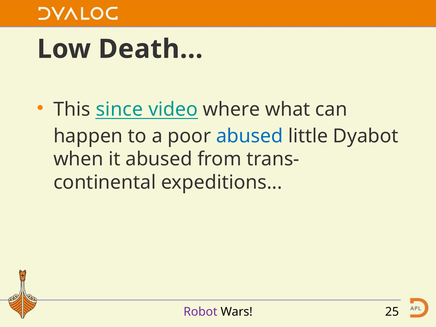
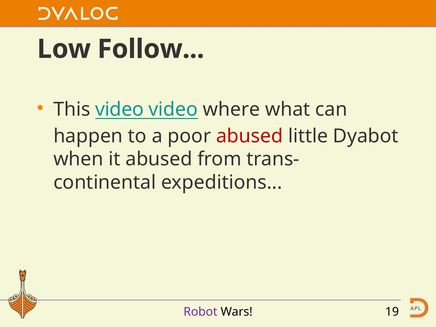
Death: Death -> Follow (151, 49)
This since: since -> video (120, 110)
abused colour: blue -> red (250, 136)
25: 25 -> 19 (392, 312)
